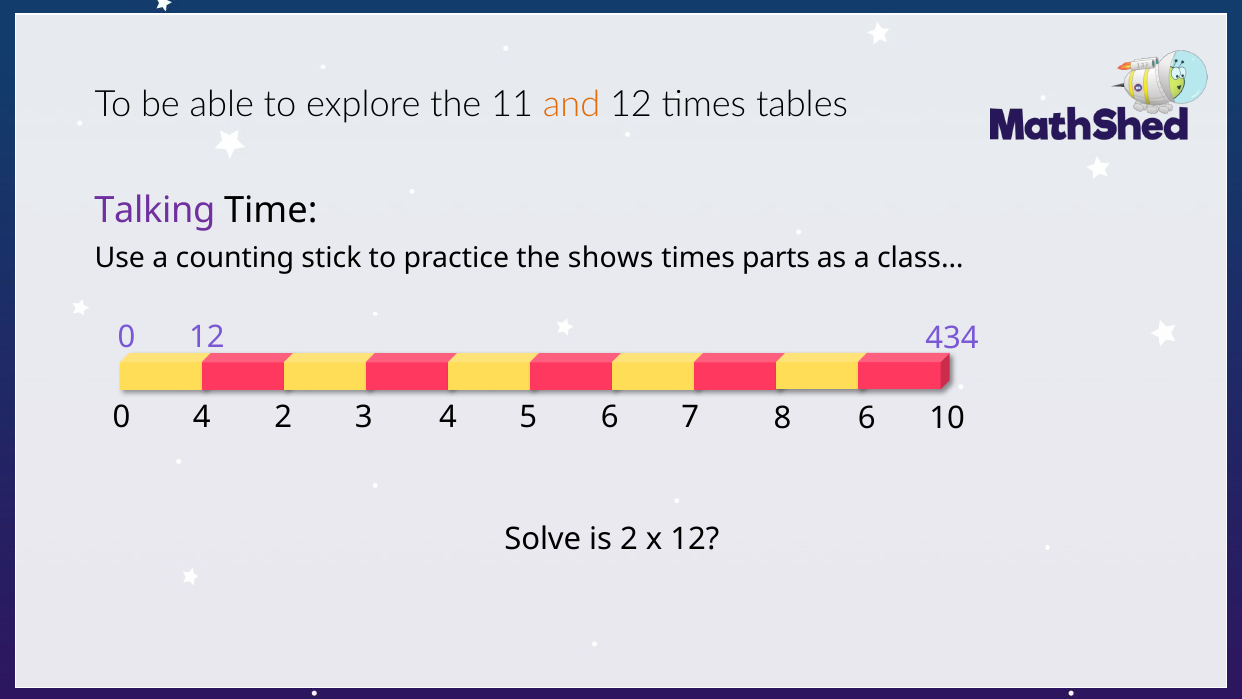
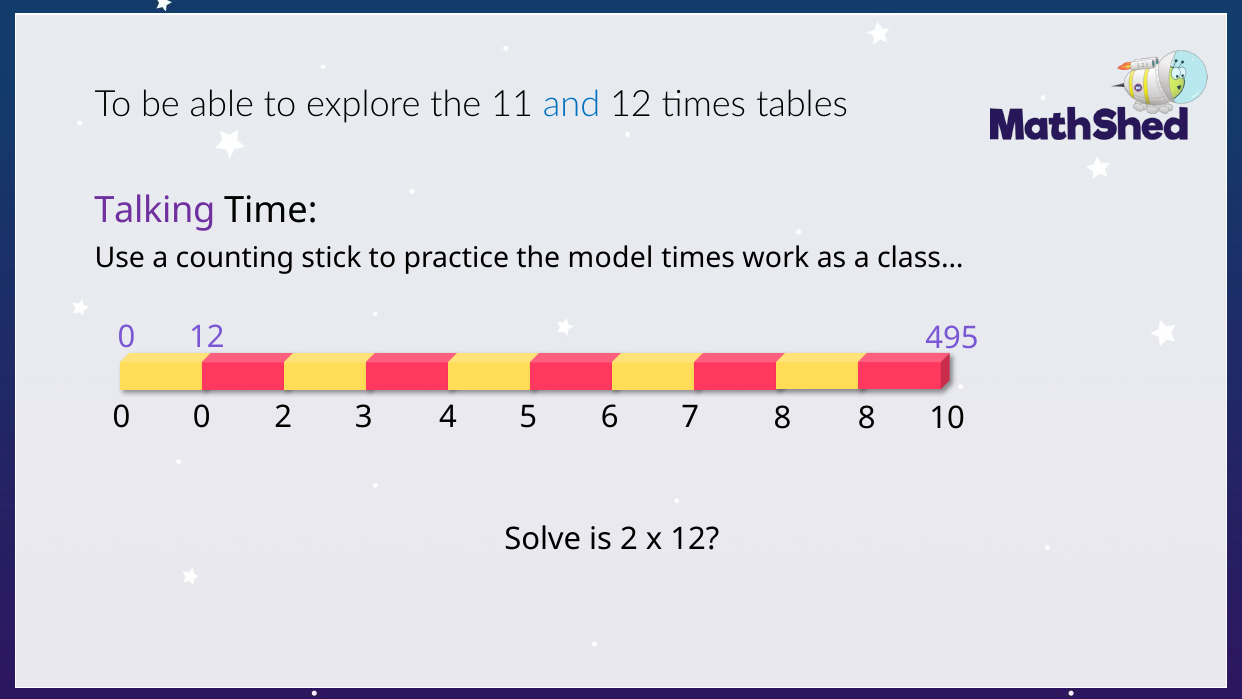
and colour: orange -> blue (572, 104)
shows: shows -> model (611, 258)
parts: parts -> work (776, 258)
434: 434 -> 495 (952, 338)
0 4: 4 -> 0 (202, 417)
8 6: 6 -> 8 (867, 418)
